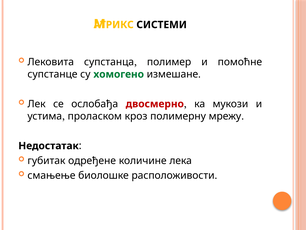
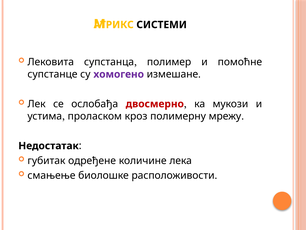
хомогено colour: green -> purple (119, 74)
